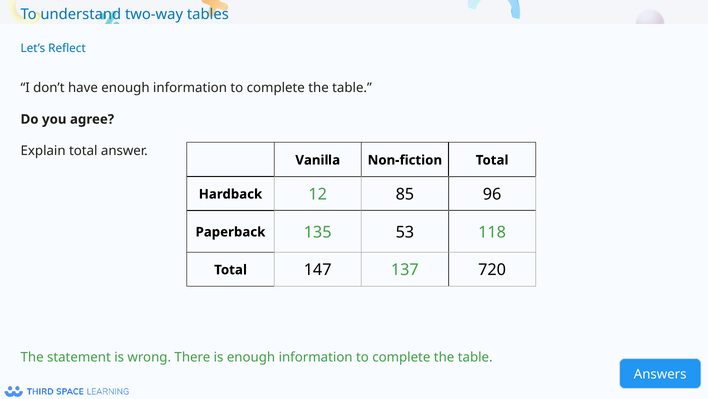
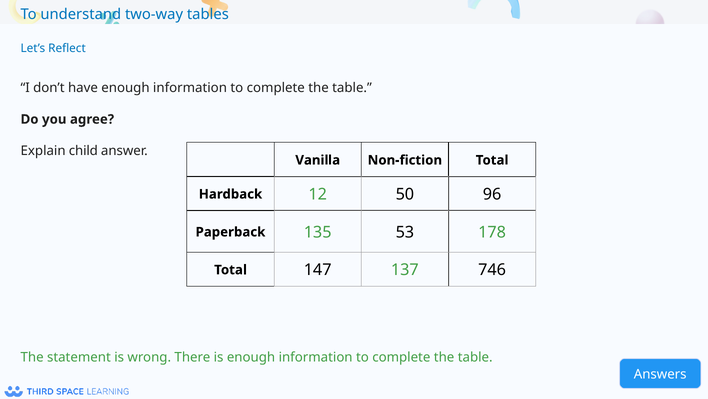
Explain total: total -> child (83, 150)
85: 85 -> 50 (405, 194)
118: 118 -> 178 (492, 232)
720: 720 -> 746 (492, 270)
